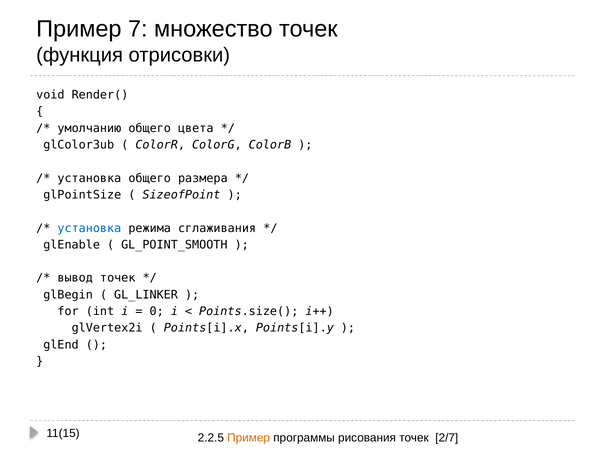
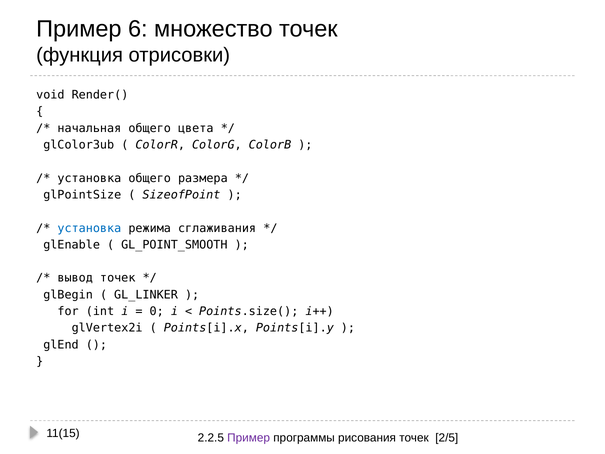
7: 7 -> 6 (138, 29)
умолчанию: умолчанию -> начальная (89, 128)
Пример colour: orange -> purple (249, 437)
2/7: 2/7 -> 2/5 (447, 437)
